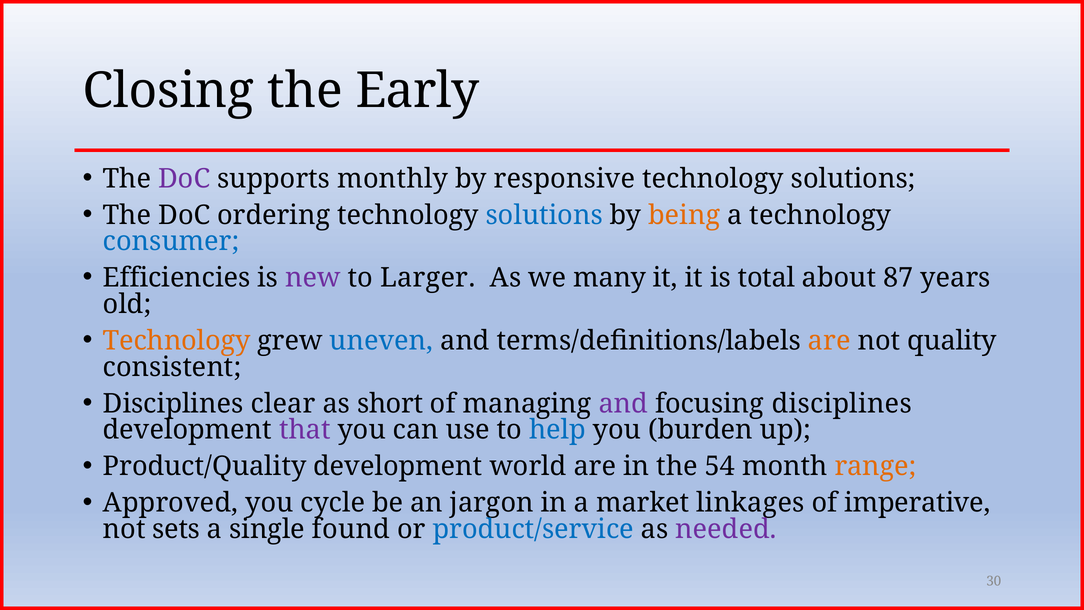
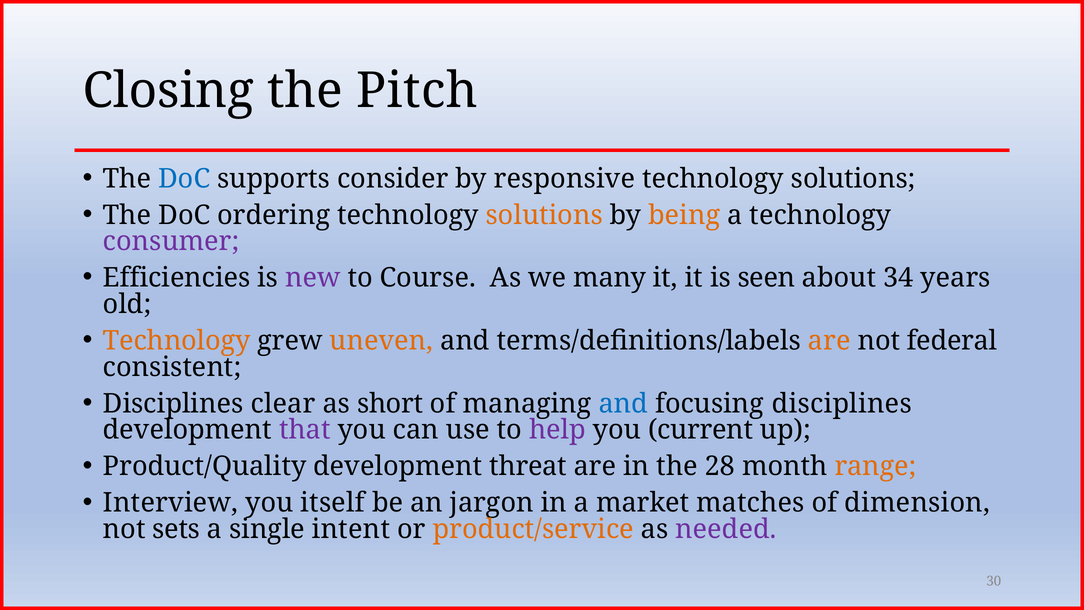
Early: Early -> Pitch (417, 91)
DoC colour: purple -> blue (184, 178)
monthly: monthly -> consider (393, 178)
solutions colour: blue -> orange (544, 215)
consumer colour: blue -> purple (171, 241)
Larger: Larger -> Course (428, 278)
total: total -> seen (766, 278)
87: 87 -> 34 (898, 278)
uneven colour: blue -> orange (381, 341)
quality: quality -> federal (952, 341)
and colour: purple -> blue (623, 403)
help colour: blue -> purple (558, 430)
burden: burden -> current (701, 430)
world: world -> threat (528, 466)
54: 54 -> 28 (720, 466)
Approved: Approved -> Interview (170, 503)
cycle: cycle -> itself (333, 503)
linkages: linkages -> matches (750, 503)
imperative: imperative -> dimension (917, 503)
found: found -> intent (351, 529)
product/service colour: blue -> orange (533, 529)
